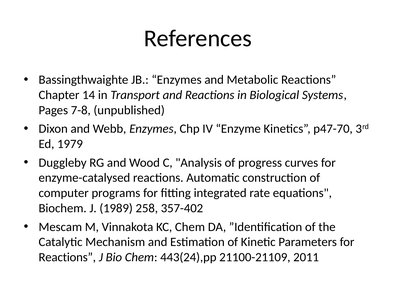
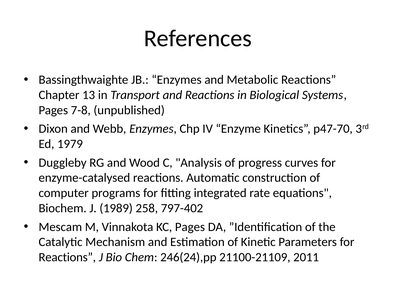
14: 14 -> 13 (89, 95)
357-402: 357-402 -> 797-402 (182, 208)
KC Chem: Chem -> Pages (190, 227)
443(24),pp: 443(24),pp -> 246(24),pp (188, 257)
